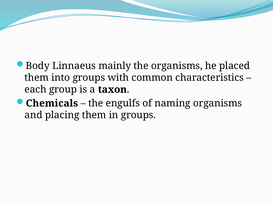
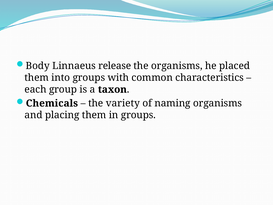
mainly: mainly -> release (115, 66)
engulfs: engulfs -> variety (123, 103)
